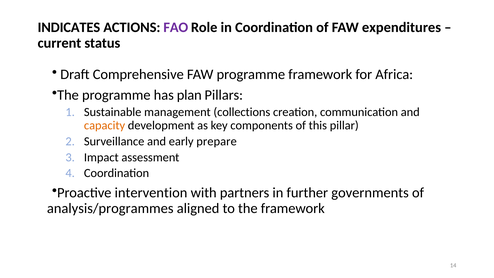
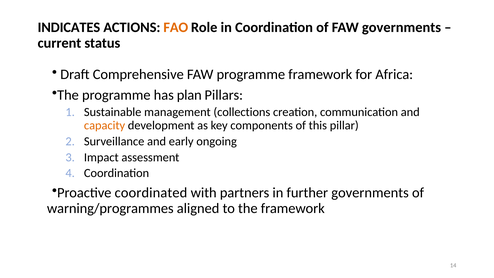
FAO colour: purple -> orange (176, 28)
FAW expenditures: expenditures -> governments (402, 28)
prepare: prepare -> ongoing (217, 141)
intervention: intervention -> coordinated (151, 193)
analysis/programmes: analysis/programmes -> warning/programmes (110, 208)
